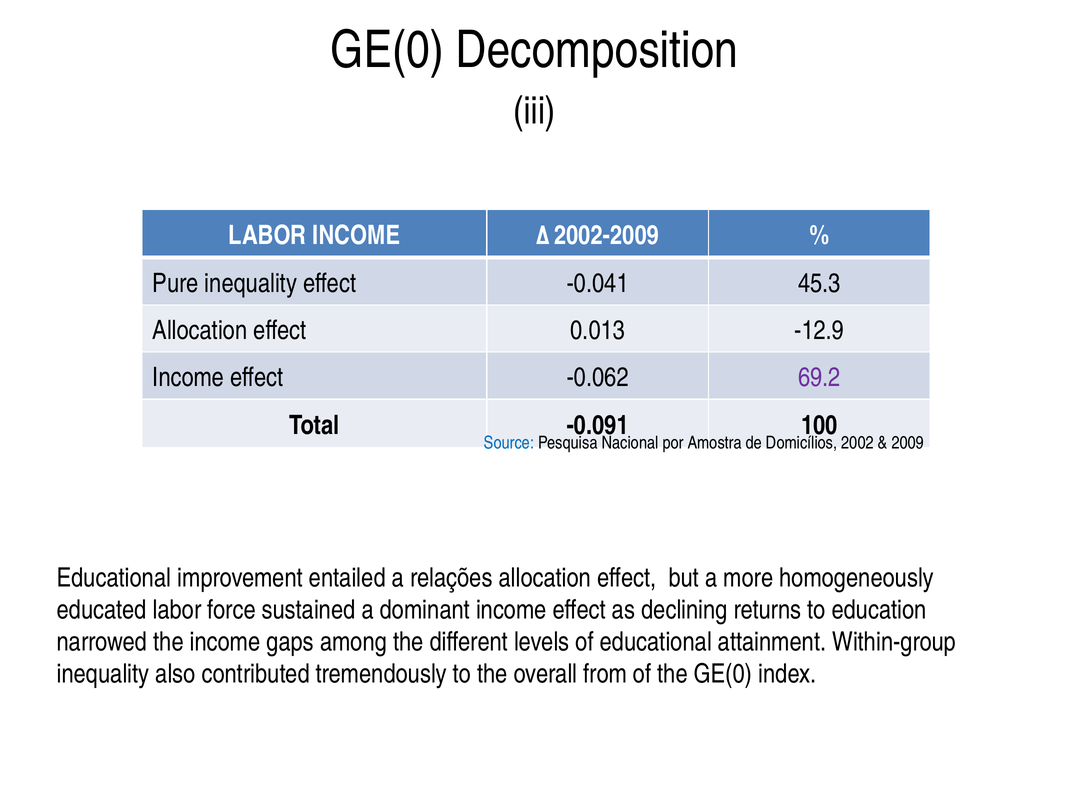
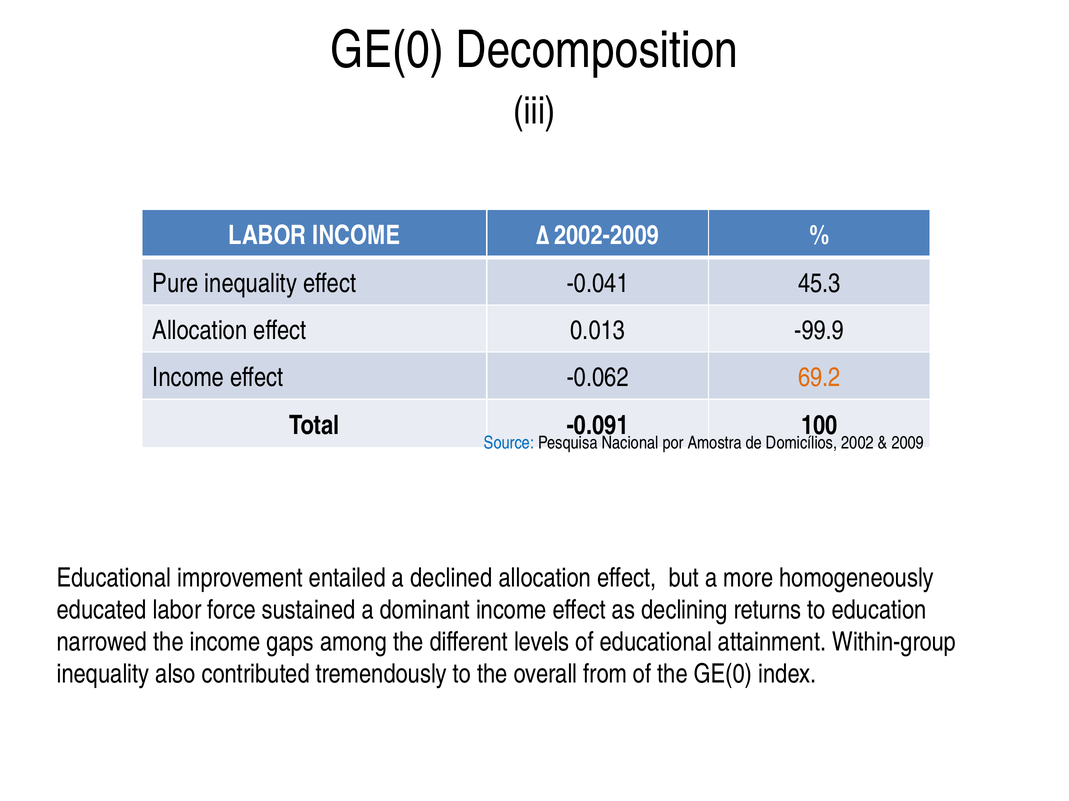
-12.9: -12.9 -> -99.9 (819, 331)
69.2 colour: purple -> orange (819, 378)
relações: relações -> declined (451, 578)
